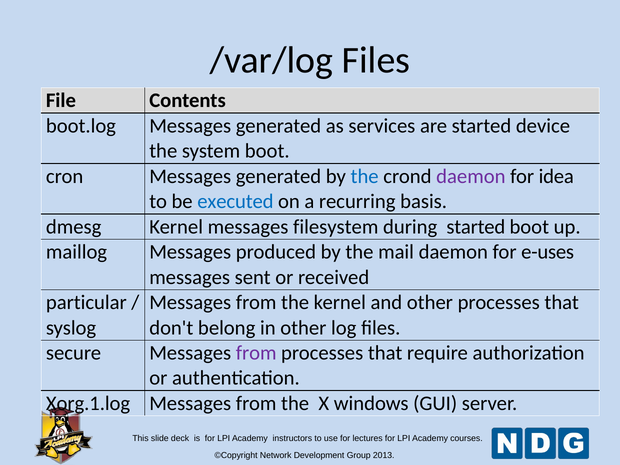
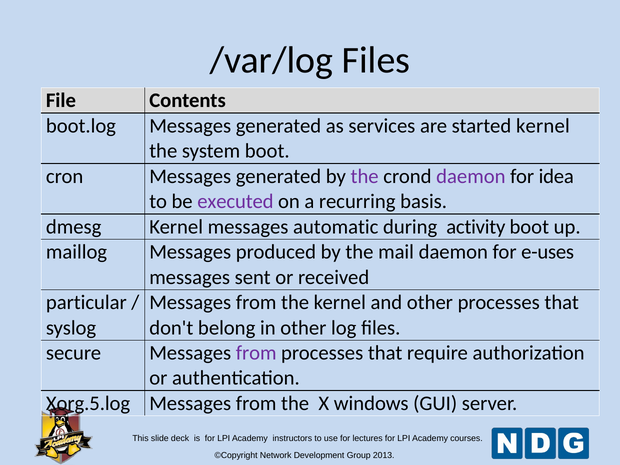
started device: device -> kernel (543, 126)
the colour: blue -> purple (365, 176)
executed colour: blue -> purple (235, 202)
filesystem: filesystem -> automatic (336, 227)
during started: started -> activity (476, 227)
Xorg.1.log: Xorg.1.log -> Xorg.5.log (88, 403)
